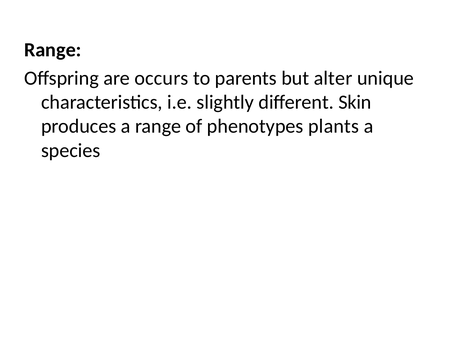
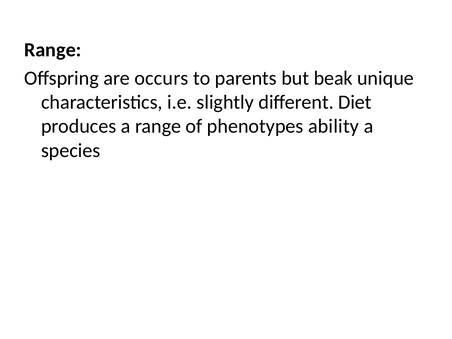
alter: alter -> beak (333, 78)
Skin: Skin -> Diet (355, 102)
plants: plants -> ability (334, 126)
